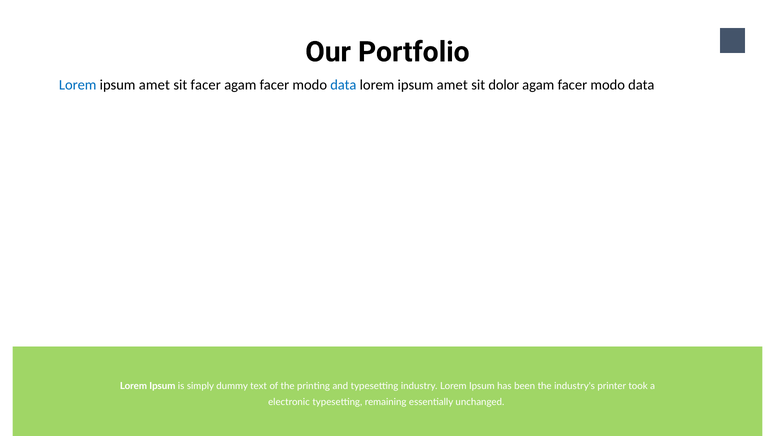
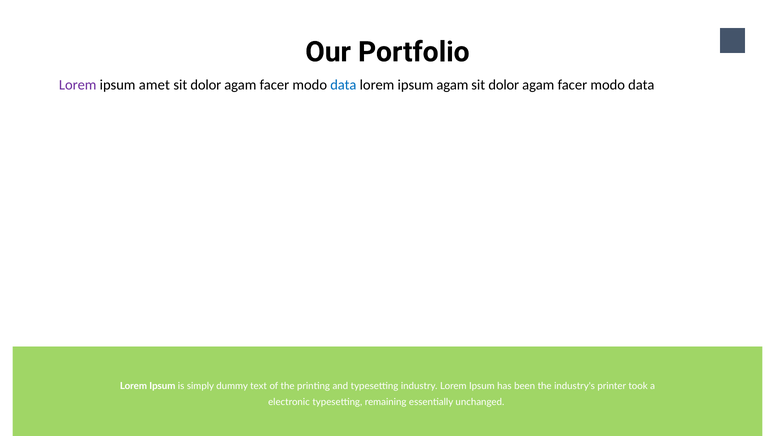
Lorem colour: blue -> purple (78, 85)
facer: facer -> dolor (206, 85)
amet: amet -> agam (452, 85)
